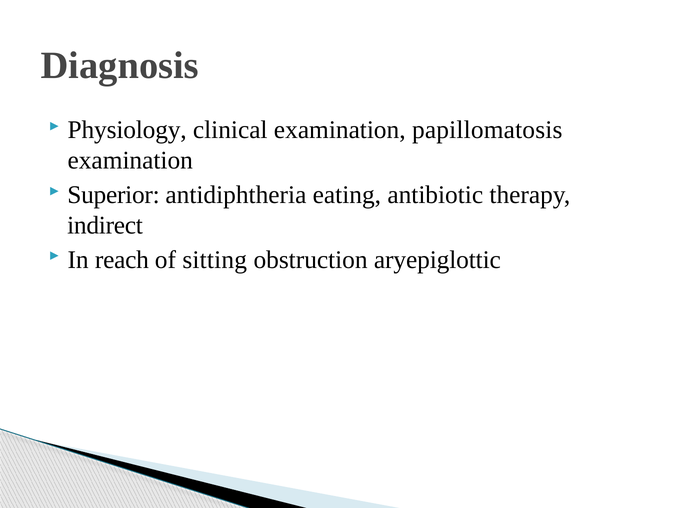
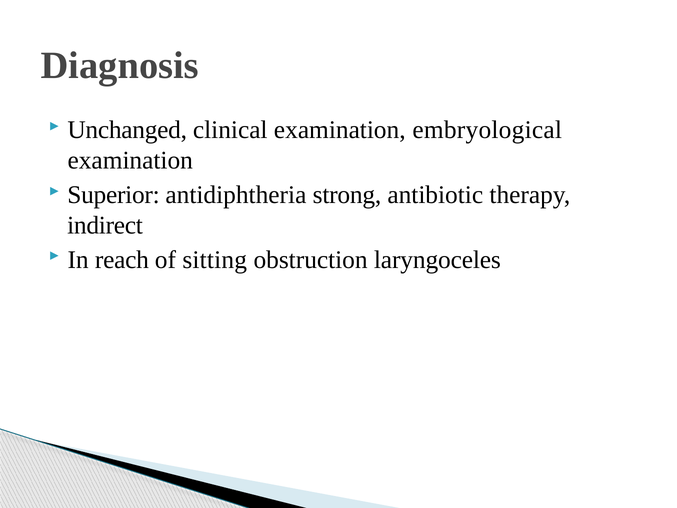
Physiology: Physiology -> Unchanged (127, 130)
papillomatosis: papillomatosis -> embryological (487, 130)
eating: eating -> strong (347, 195)
aryepiglottic: aryepiglottic -> laryngoceles (437, 260)
